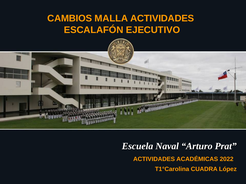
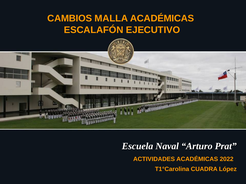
MALLA ACTIVIDADES: ACTIVIDADES -> ACADÉMICAS (162, 18)
